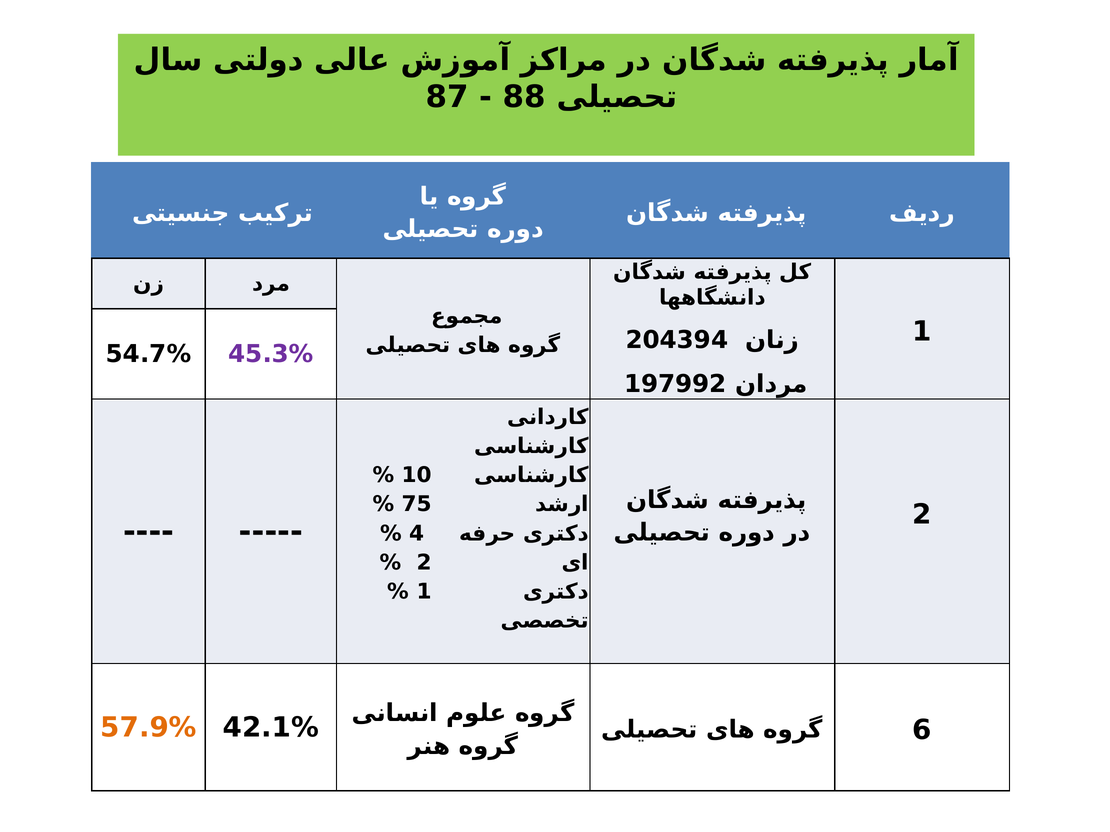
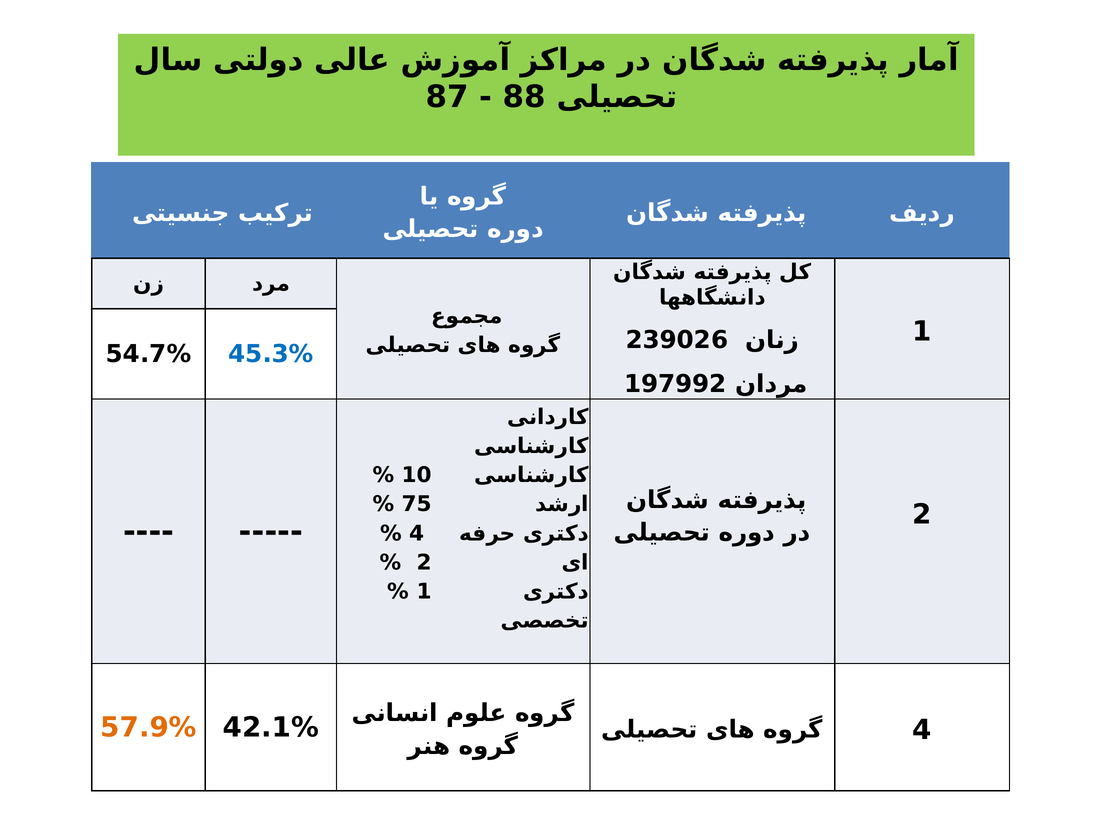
204394: 204394 -> 239026 (677, 340)
45.3% colour: purple -> blue (271, 354)
6: 6 -> 4 (922, 730)
